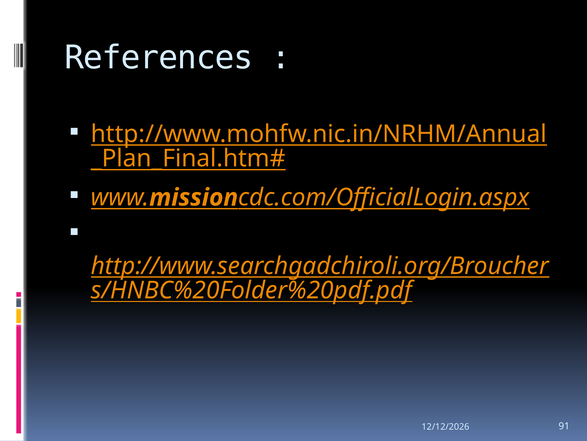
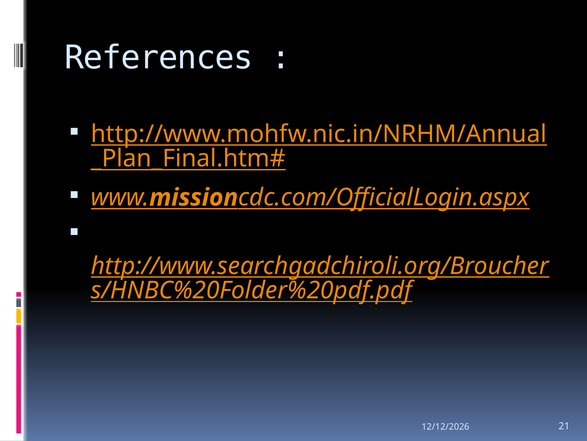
91: 91 -> 21 (564, 426)
